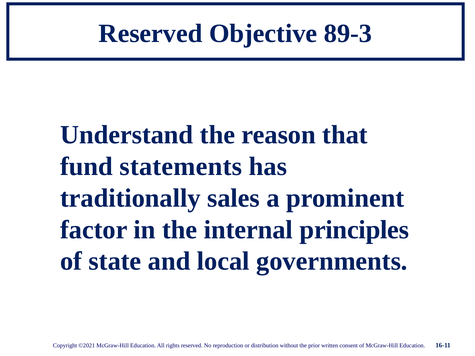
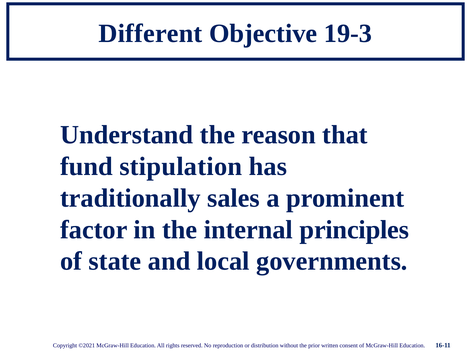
Reserved: Reserved -> Different (151, 34)
89-3: 89-3 -> 19-3 (348, 34)
statements: statements -> stipulation (181, 167)
